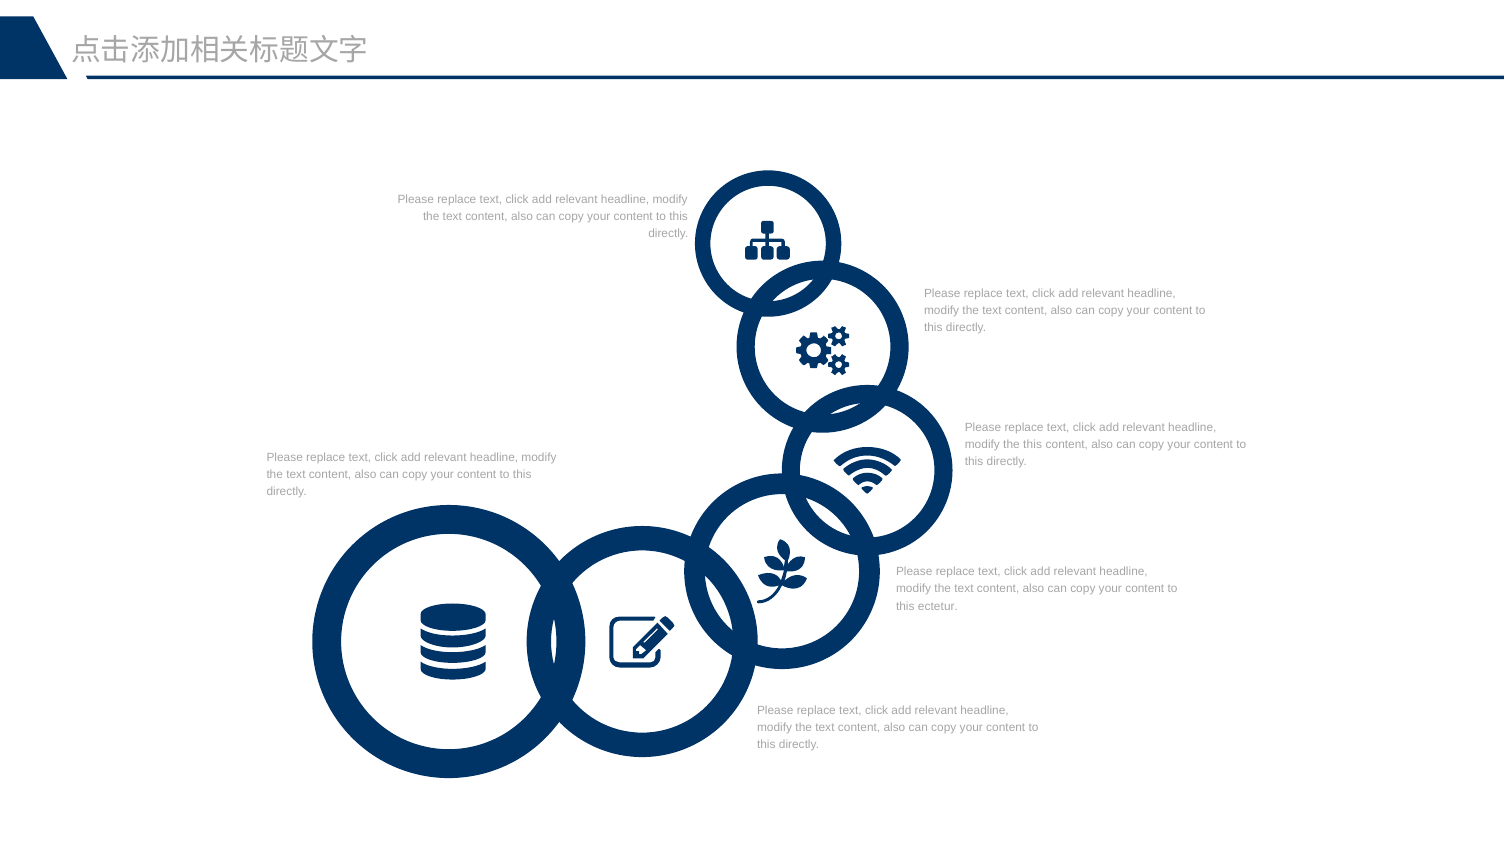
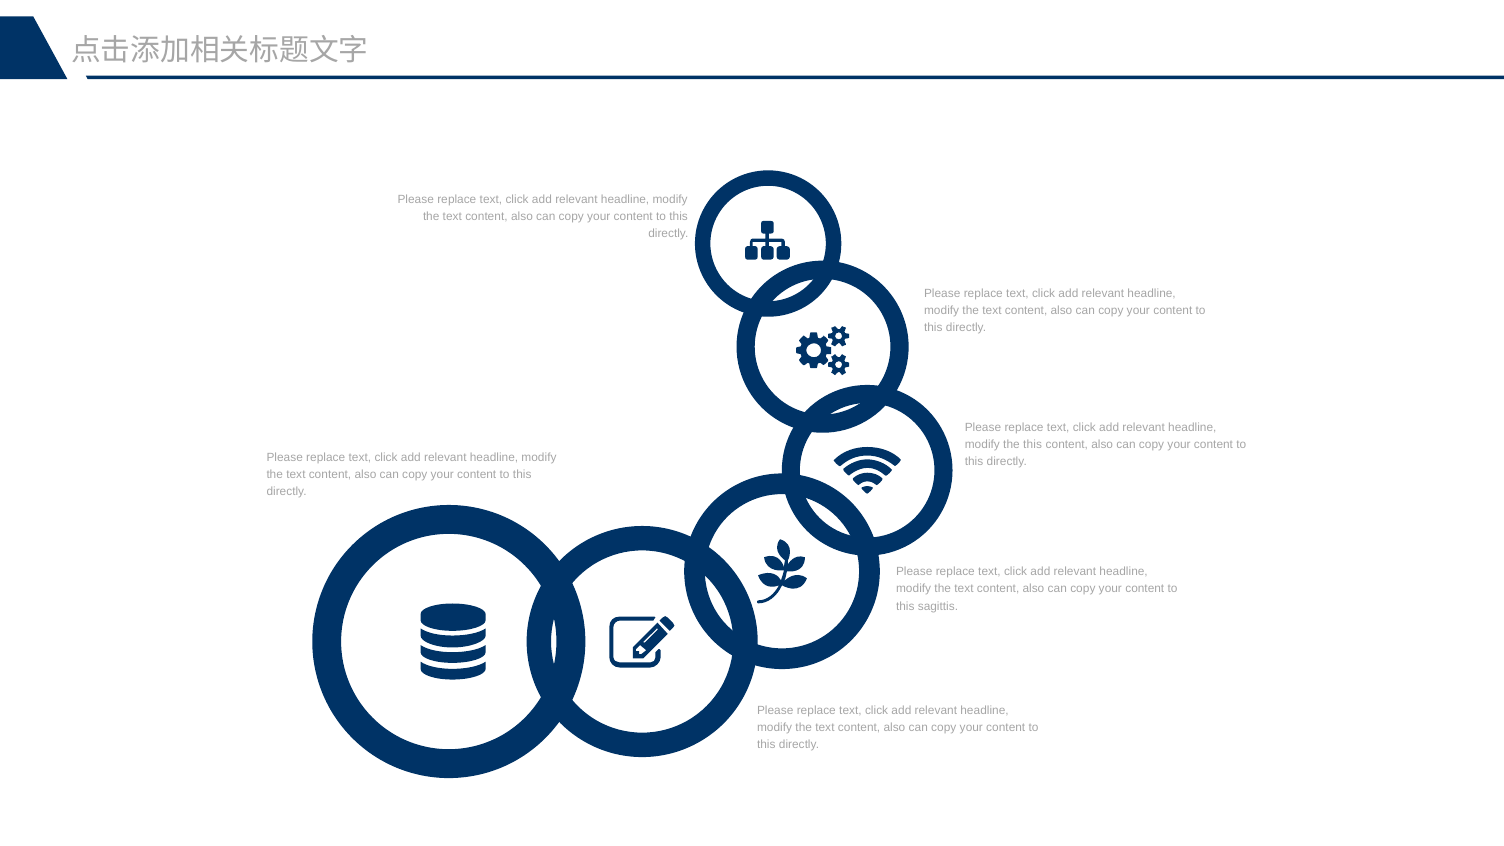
ectetur: ectetur -> sagittis (938, 606)
